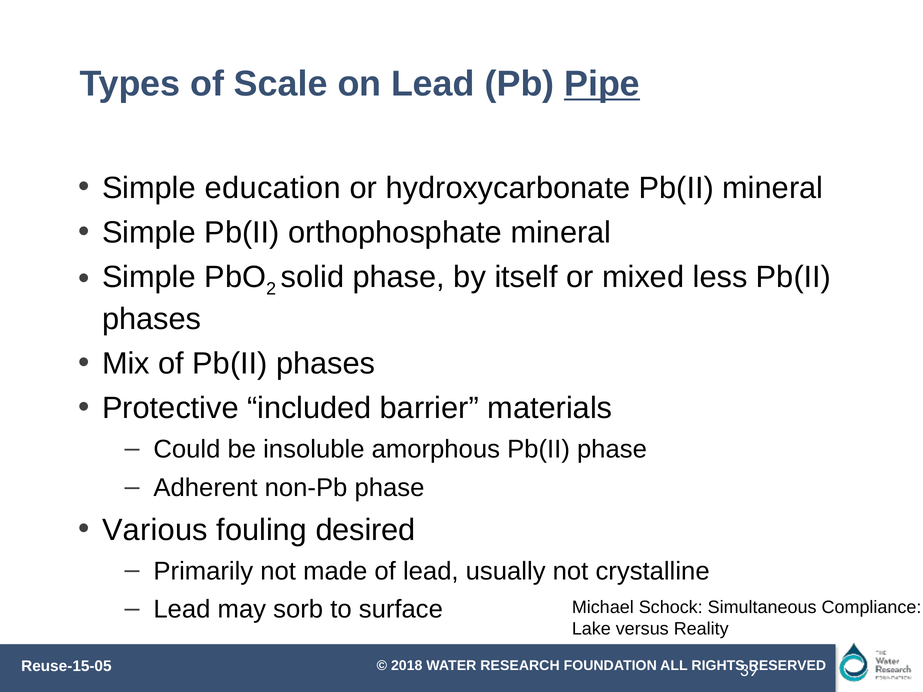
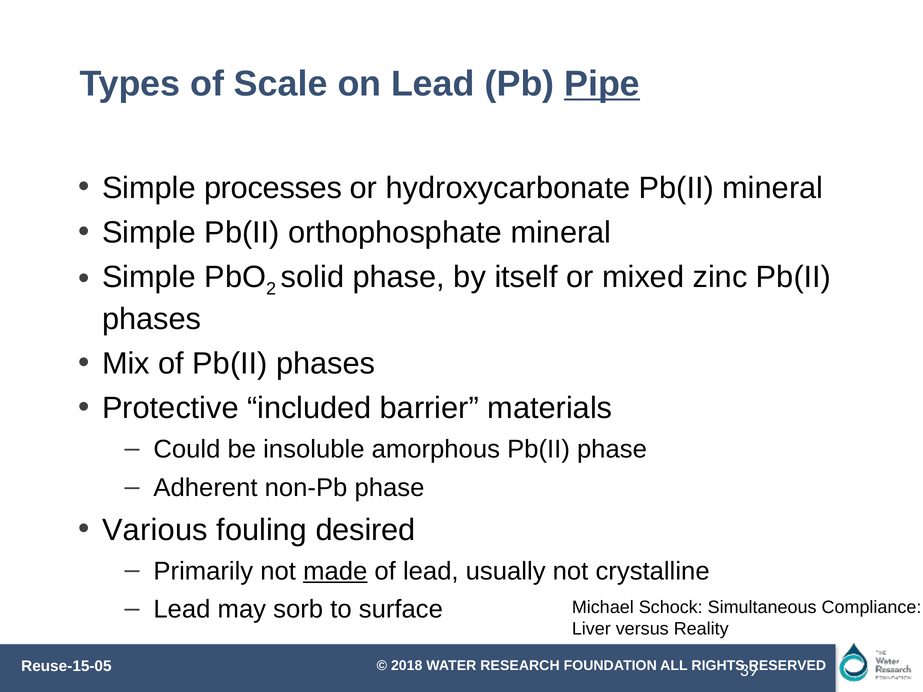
education: education -> processes (273, 188)
less: less -> zinc (720, 277)
made underline: none -> present (335, 571)
Lake: Lake -> Liver (591, 629)
